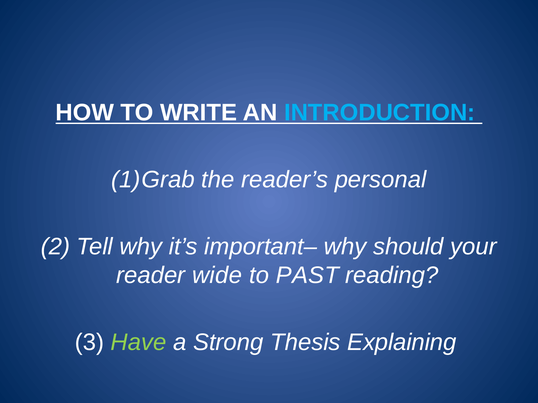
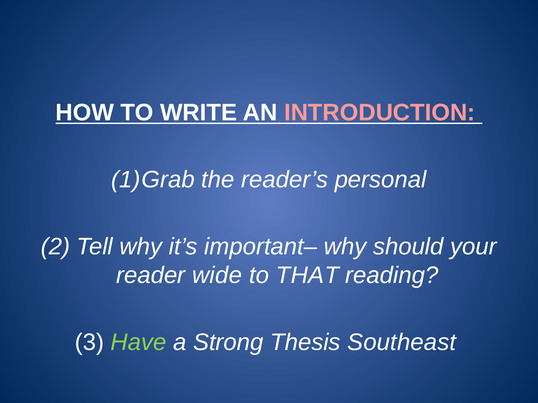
INTRODUCTION colour: light blue -> pink (380, 113)
PAST: PAST -> THAT (307, 276)
Explaining: Explaining -> Southeast (402, 343)
